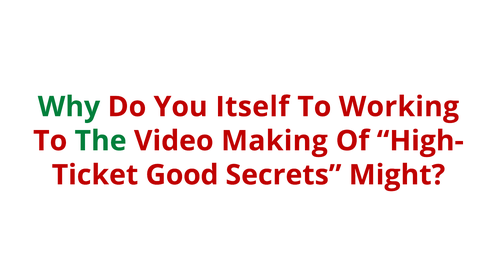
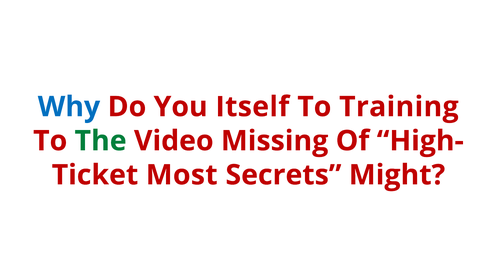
Why colour: green -> blue (69, 107)
Working: Working -> Training (399, 107)
Making: Making -> Missing (275, 141)
Good: Good -> Most (182, 175)
